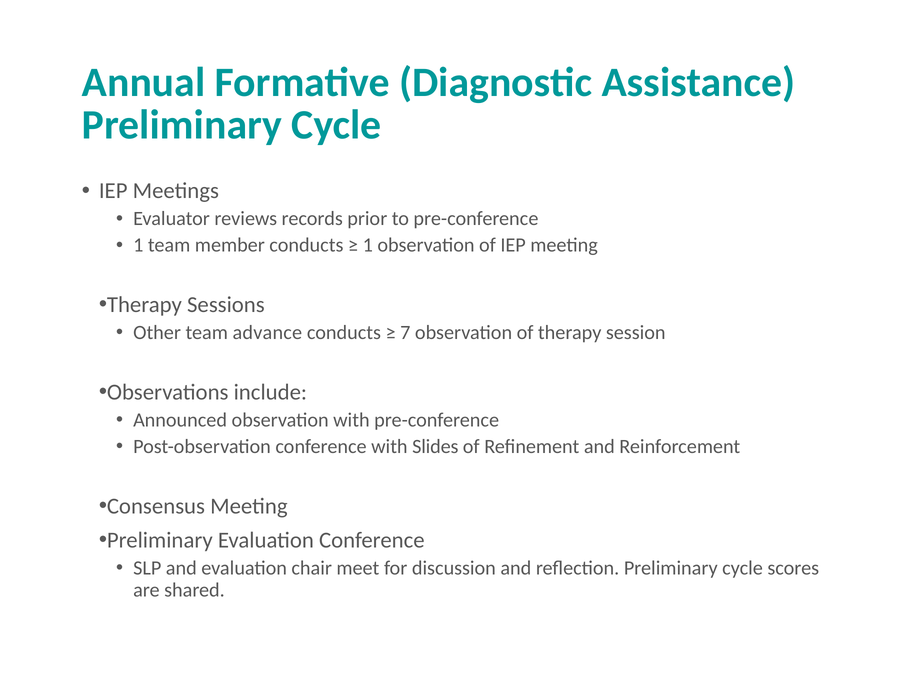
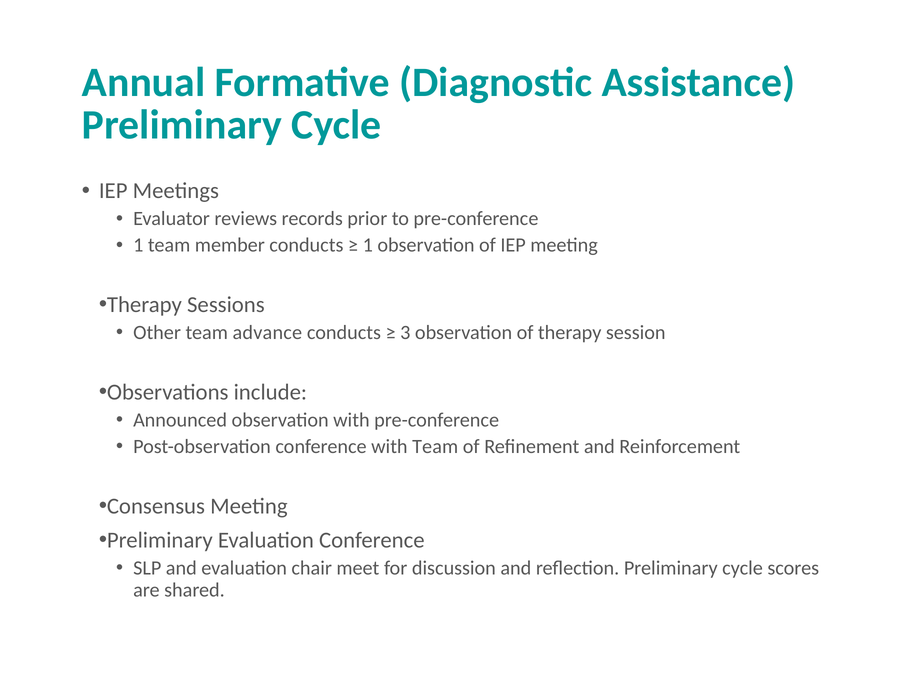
7: 7 -> 3 (405, 333)
with Slides: Slides -> Team (435, 447)
